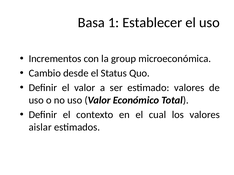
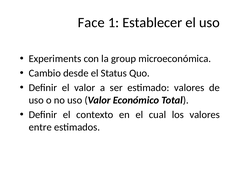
Basa: Basa -> Face (91, 23)
Incrementos: Incrementos -> Experiments (55, 59)
aislar: aislar -> entre (40, 127)
